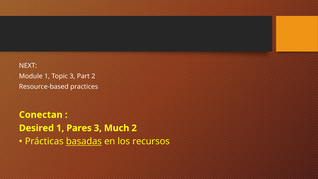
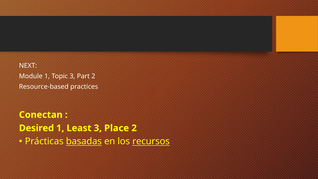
Pares: Pares -> Least (79, 128)
Much: Much -> Place (117, 128)
recursos underline: none -> present (151, 141)
